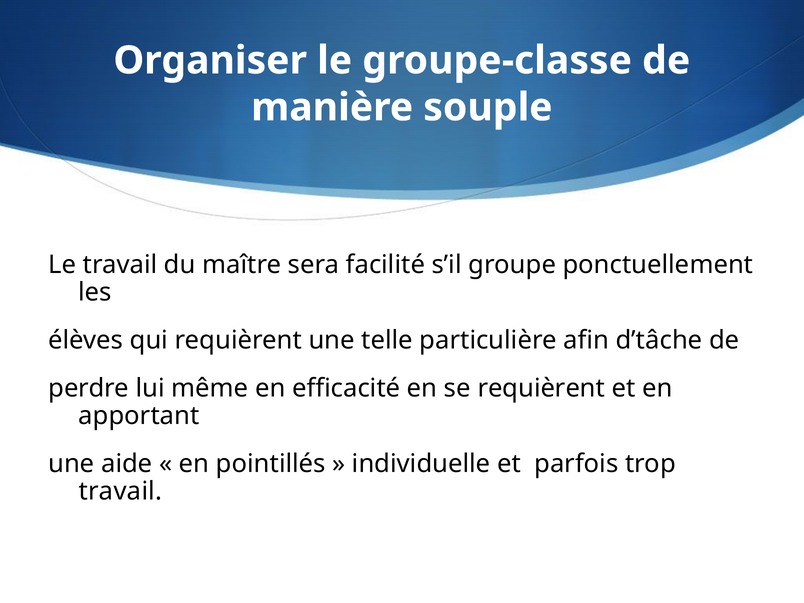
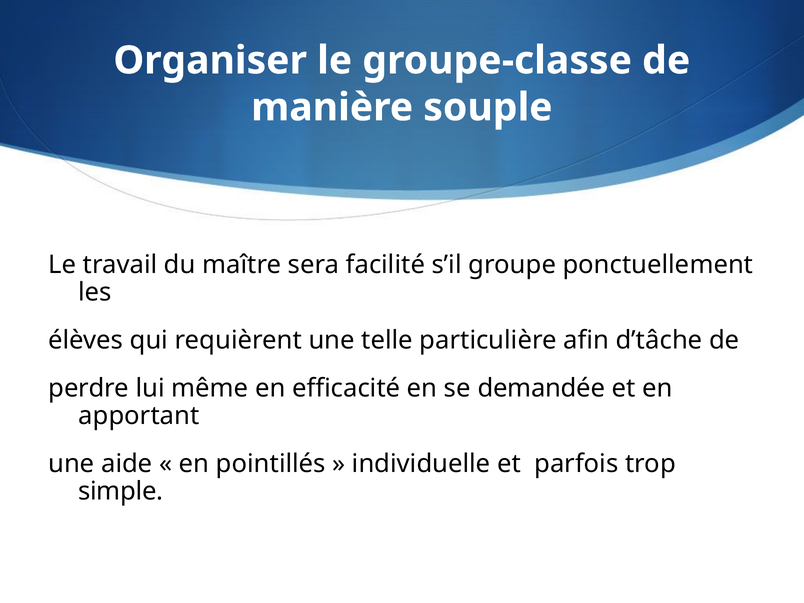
se requièrent: requièrent -> demandée (541, 388)
travail: travail -> simple (121, 491)
